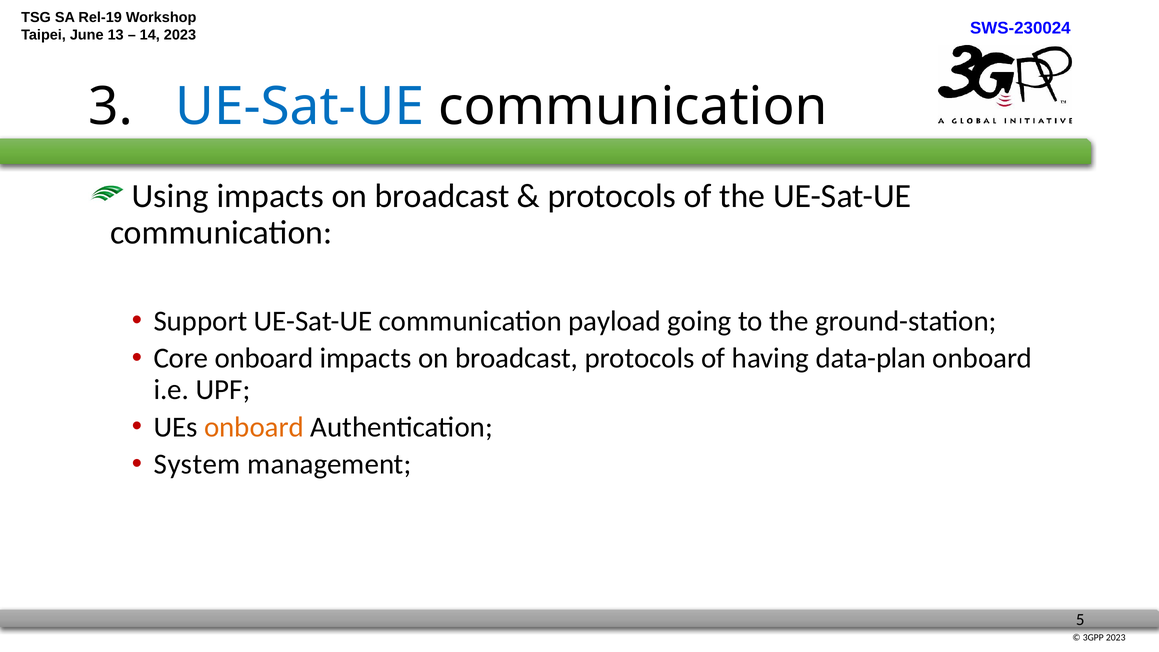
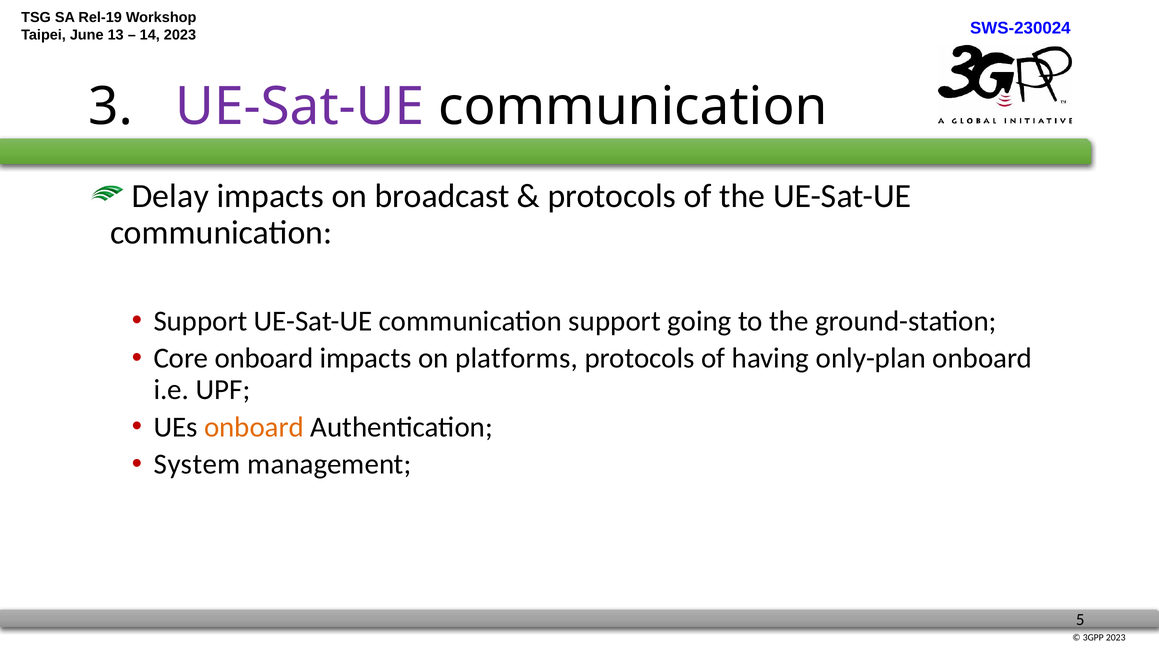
UE-Sat-UE colour: blue -> purple (300, 107)
Using: Using -> Delay (170, 196)
communication payload: payload -> support (615, 321)
broadcast: broadcast -> platforms (516, 358)
data-plan: data-plan -> only-plan (871, 358)
